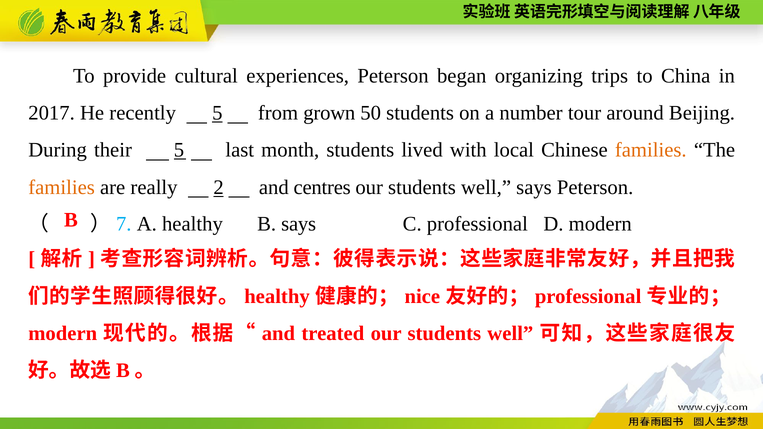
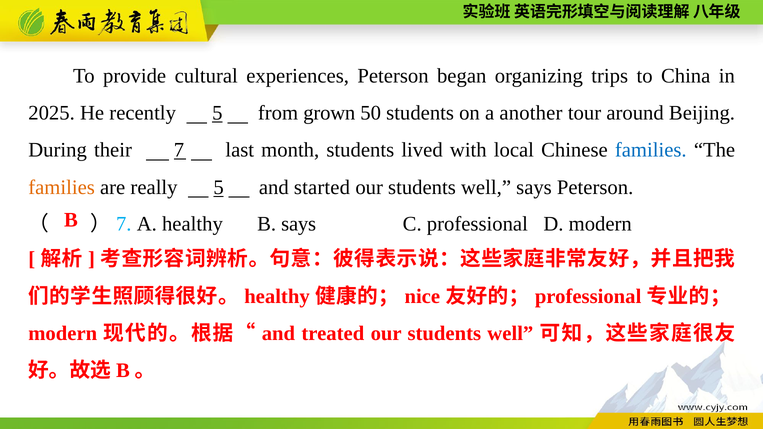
2017: 2017 -> 2025 (52, 113)
number: number -> another (531, 113)
their 5: 5 -> 7 (179, 150)
families colour: orange -> blue (651, 150)
really 2: 2 -> 5 (219, 187)
centres: centres -> started (322, 187)
